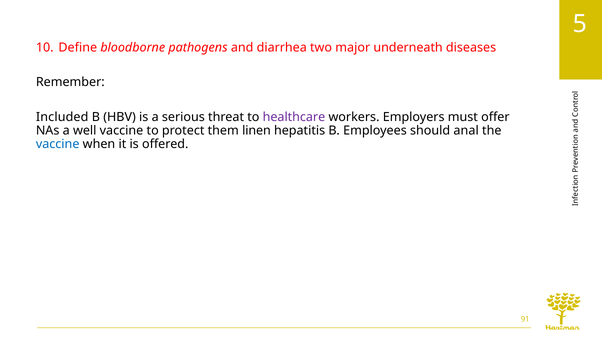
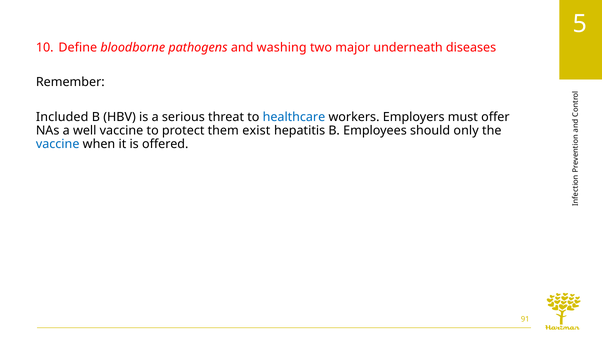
diarrhea: diarrhea -> washing (282, 47)
healthcare colour: purple -> blue (294, 117)
linen: linen -> exist (256, 130)
anal: anal -> only (466, 130)
